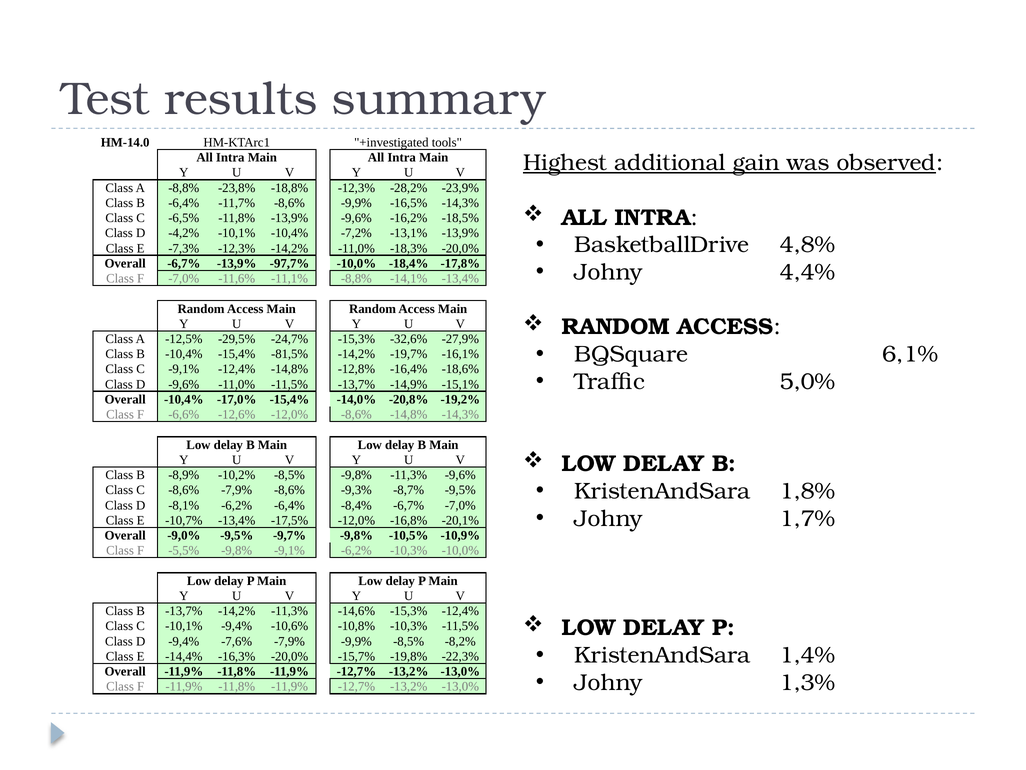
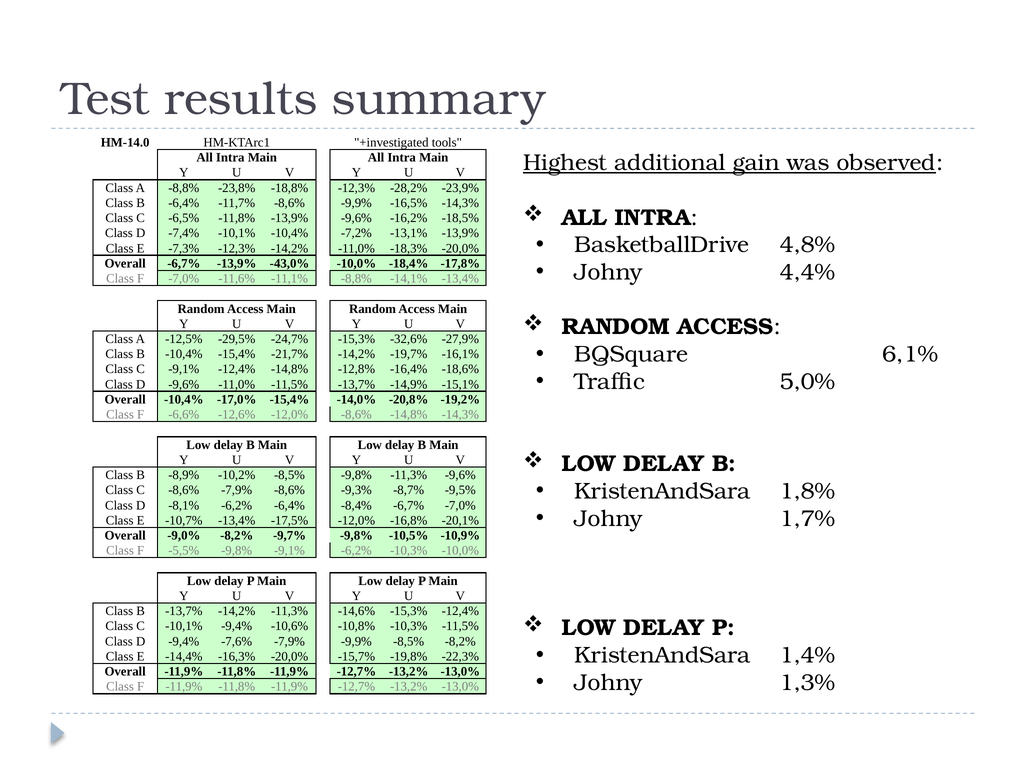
-4,2%: -4,2% -> -7,4% (184, 233)
-97,7%: -97,7% -> -43,0% (290, 263)
-81,5%: -81,5% -> -21,7% (290, 354)
-9,0% -9,5%: -9,5% -> -8,2% (237, 535)
